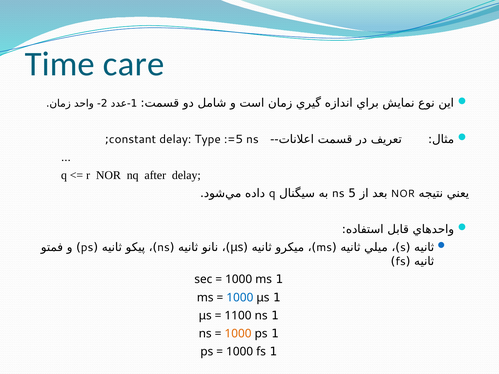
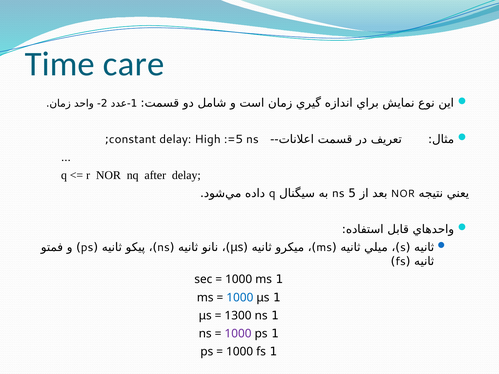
Type: Type -> High (208, 139)
1100: 1100 -> 1300 (238, 316)
1000 colour: orange -> purple (238, 334)
